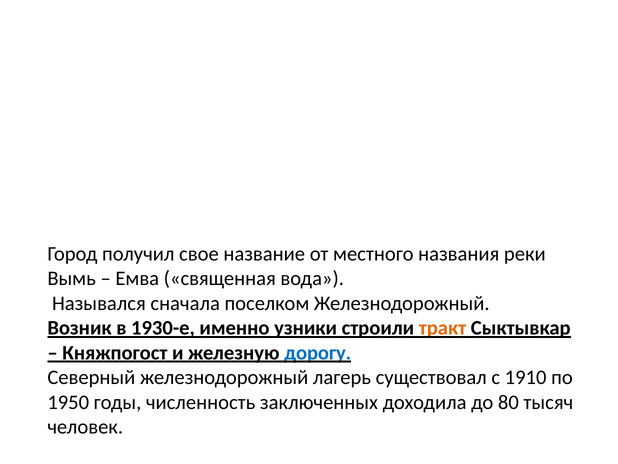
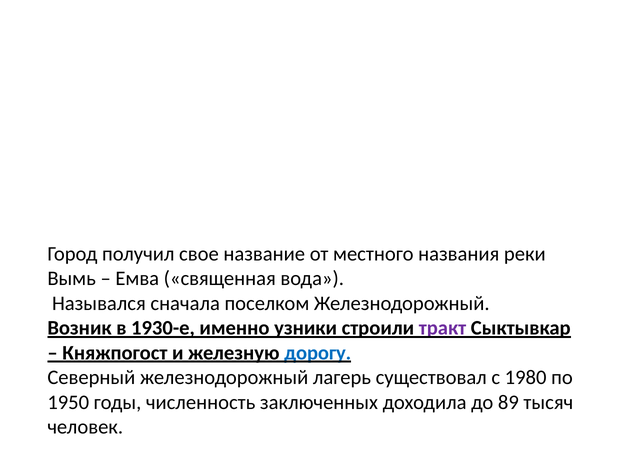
тракт colour: orange -> purple (442, 328)
1910: 1910 -> 1980 (526, 377)
80: 80 -> 89 (508, 402)
